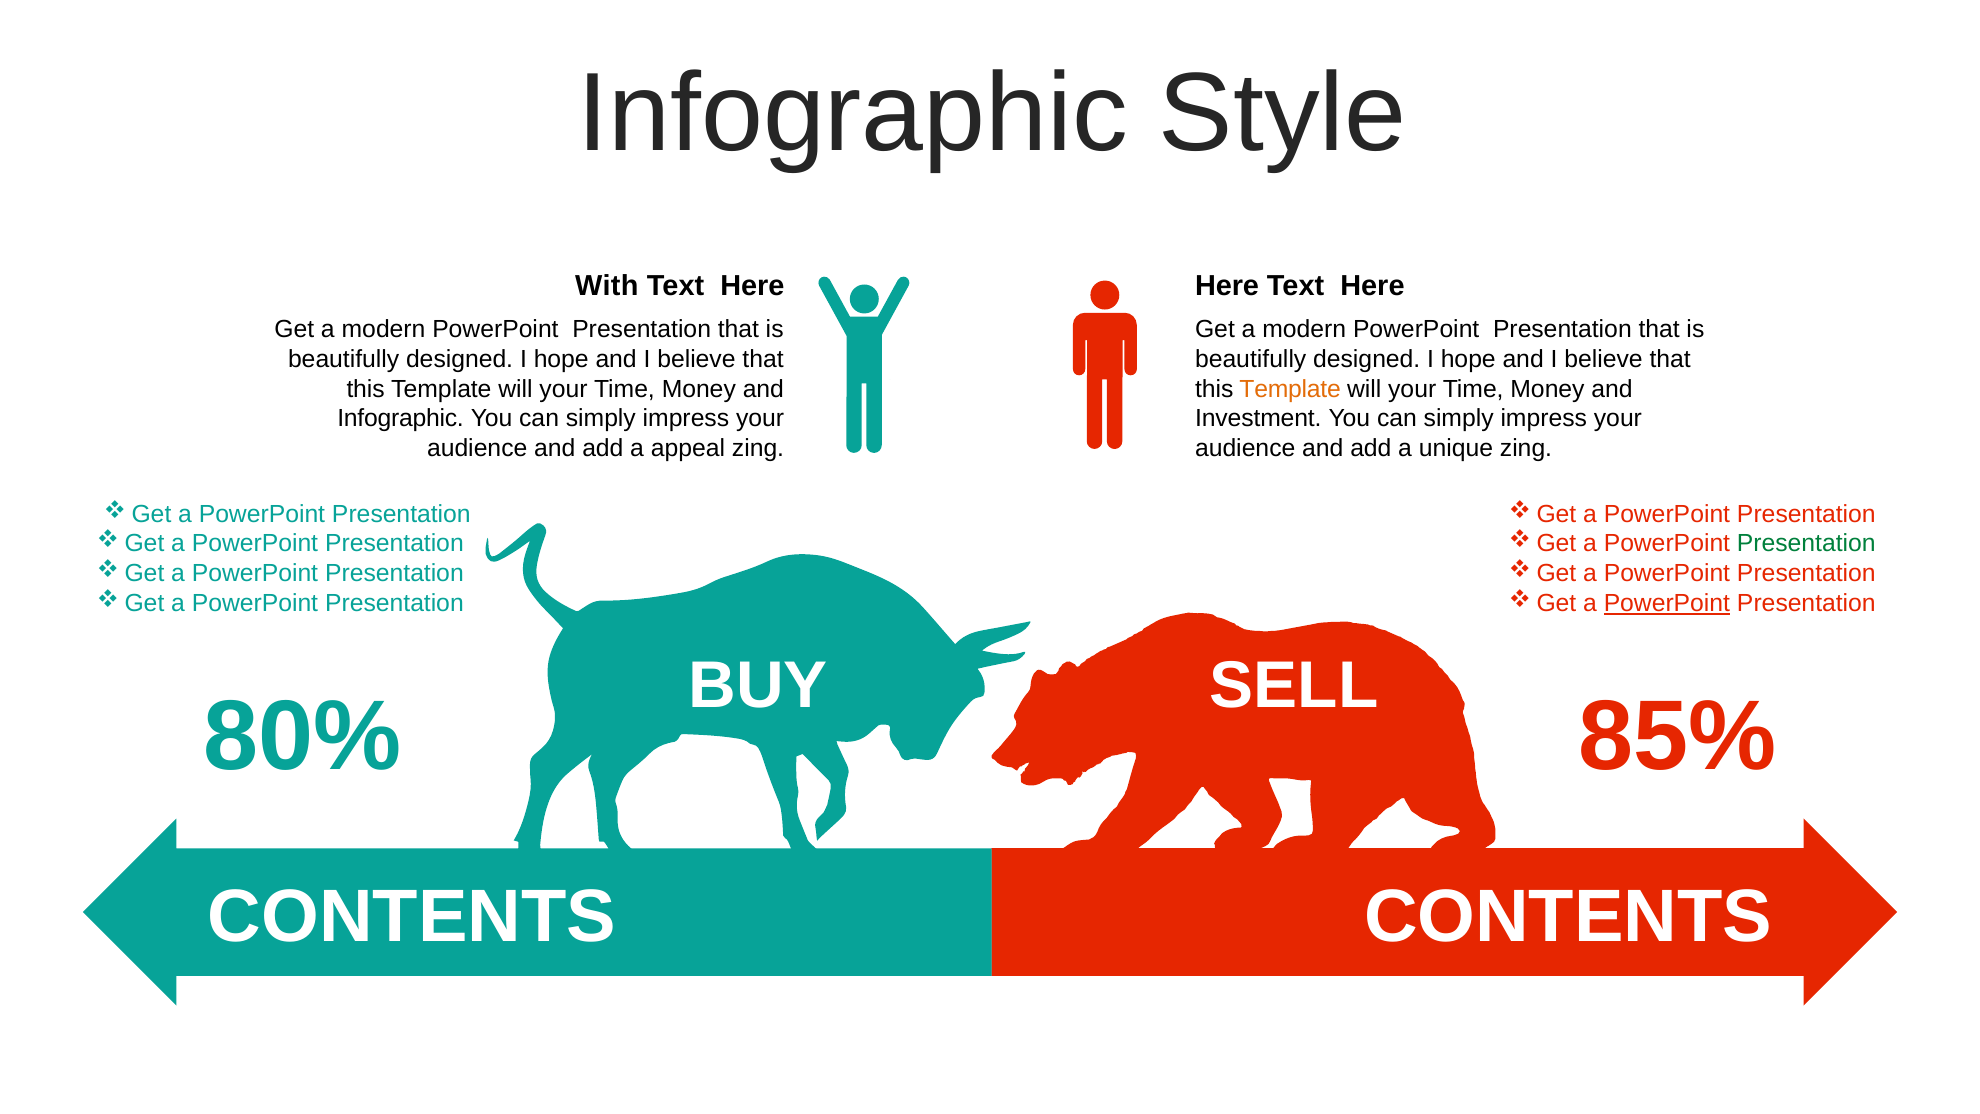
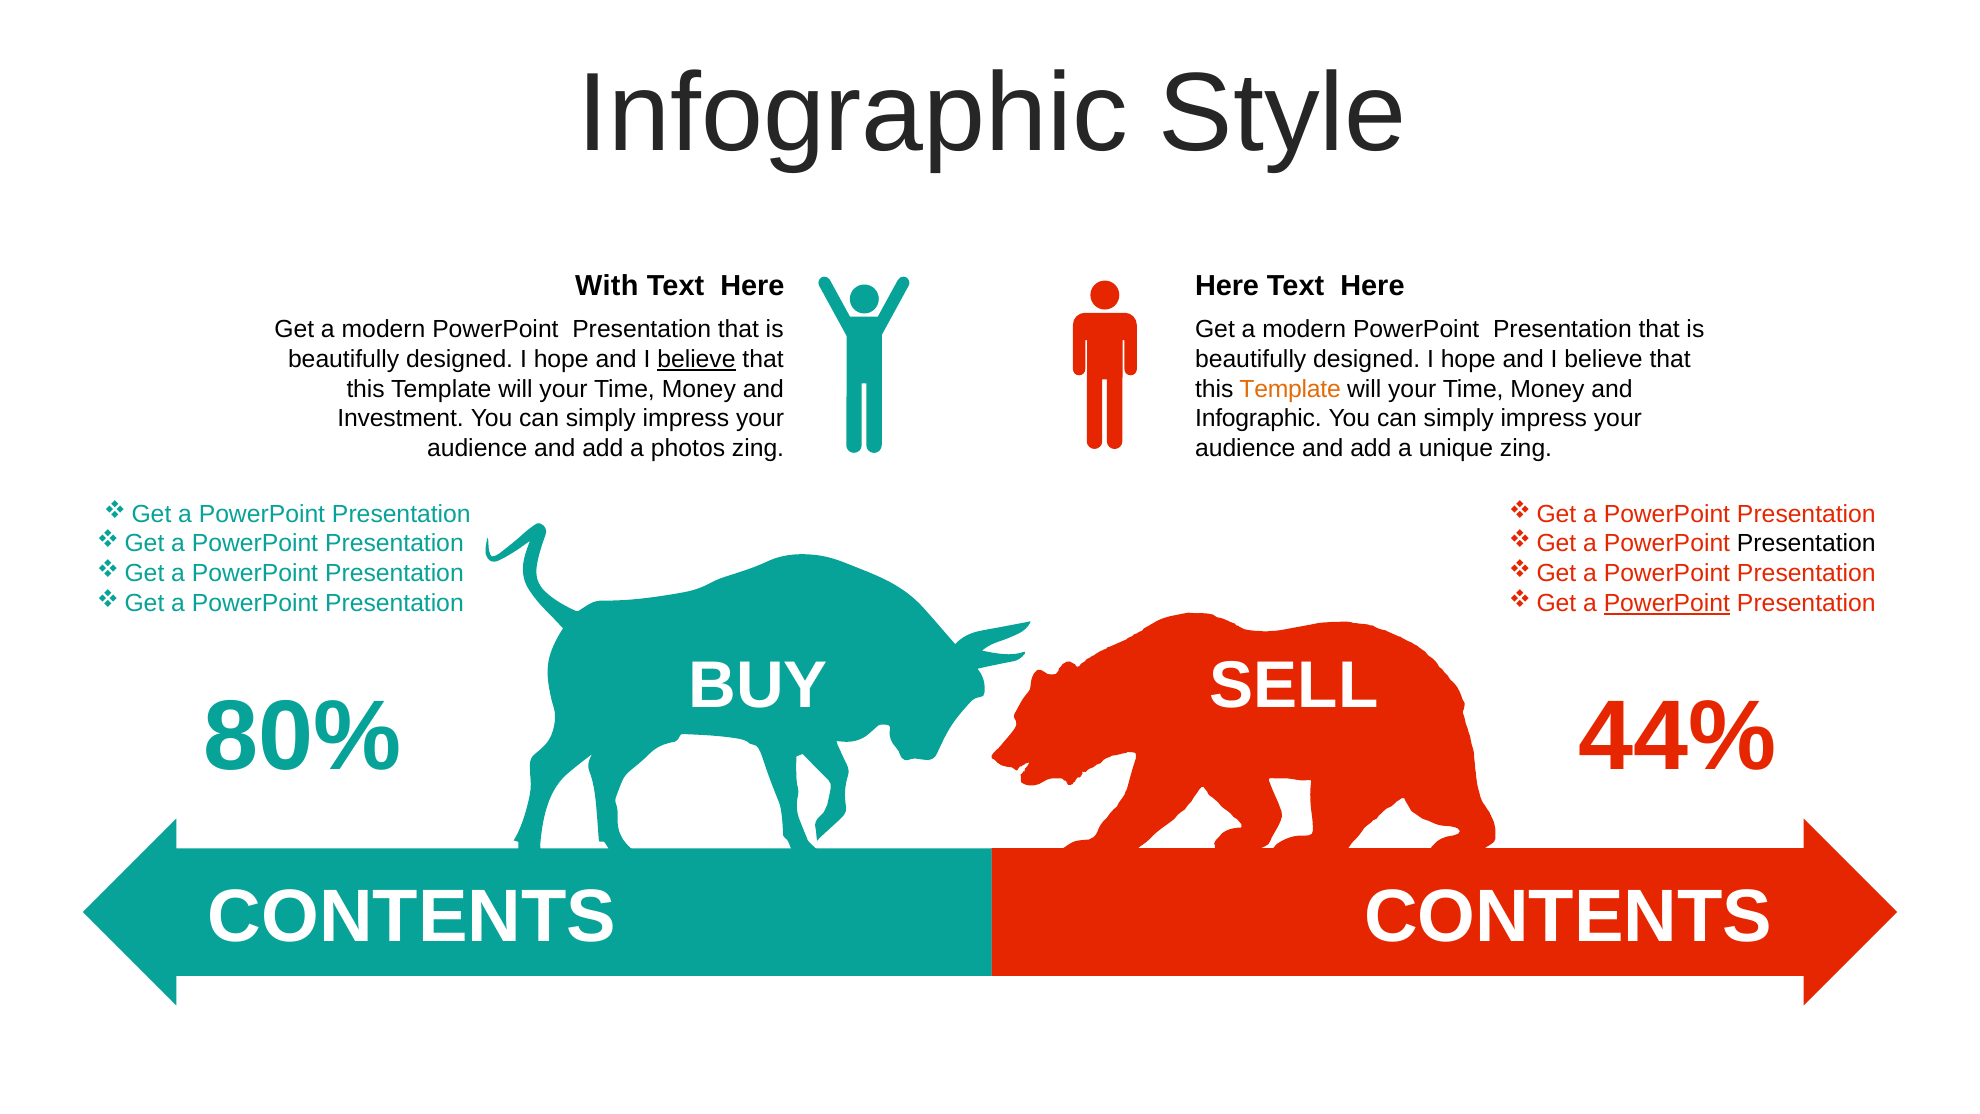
believe underline: none -> present (696, 359)
Infographic: Infographic -> Investment (400, 419)
Investment: Investment -> Infographic (1258, 419)
appeal: appeal -> photos (688, 448)
Presentation colour: green -> black (1806, 544)
85%: 85% -> 44% (1678, 736)
